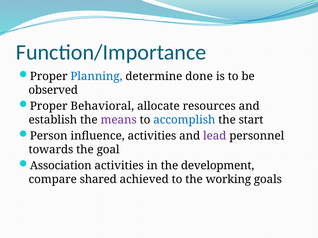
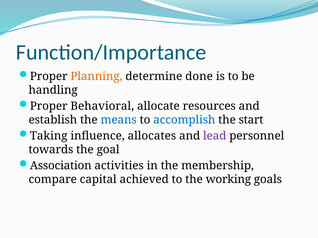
Planning colour: blue -> orange (96, 77)
observed: observed -> handling (53, 90)
means colour: purple -> blue (119, 120)
Person: Person -> Taking (49, 136)
influence activities: activities -> allocates (152, 136)
development: development -> membership (218, 166)
shared: shared -> capital (98, 180)
